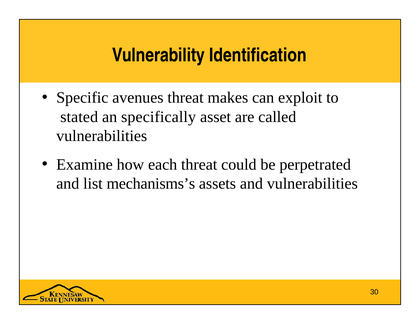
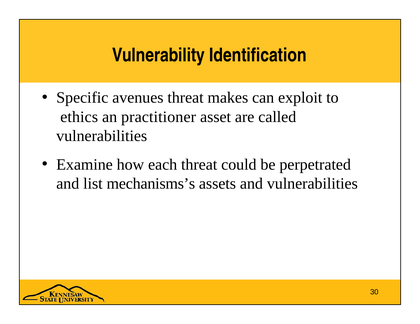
stated: stated -> ethics (79, 117)
specifically: specifically -> practitioner (159, 117)
